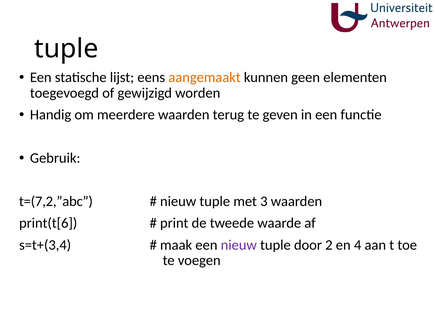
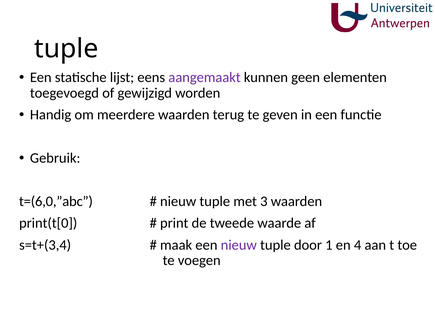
aangemaakt colour: orange -> purple (205, 78)
t=(7,2,”abc: t=(7,2,”abc -> t=(6,0,”abc (56, 202)
print(t[6: print(t[6 -> print(t[0 (48, 223)
2: 2 -> 1 (329, 245)
